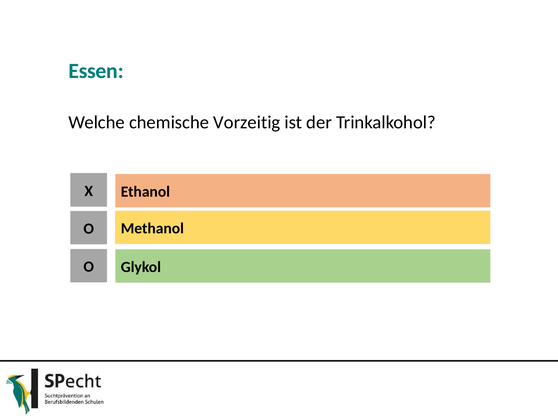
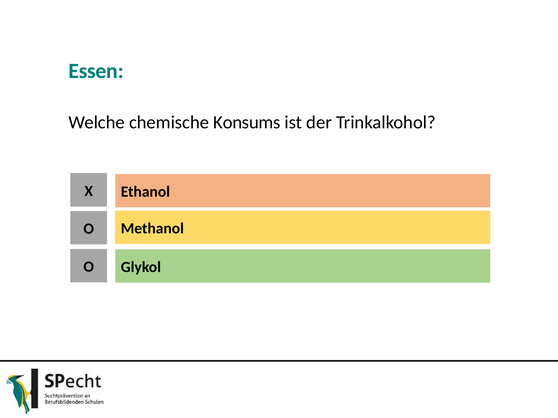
Vorzeitig: Vorzeitig -> Konsums (247, 122)
